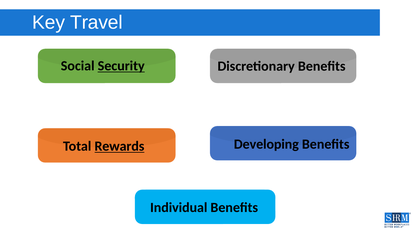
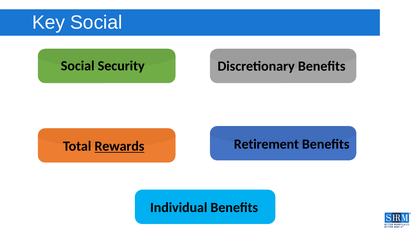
Key Travel: Travel -> Social (96, 22)
Security underline: present -> none (121, 66)
Developing: Developing -> Retirement (266, 144)
